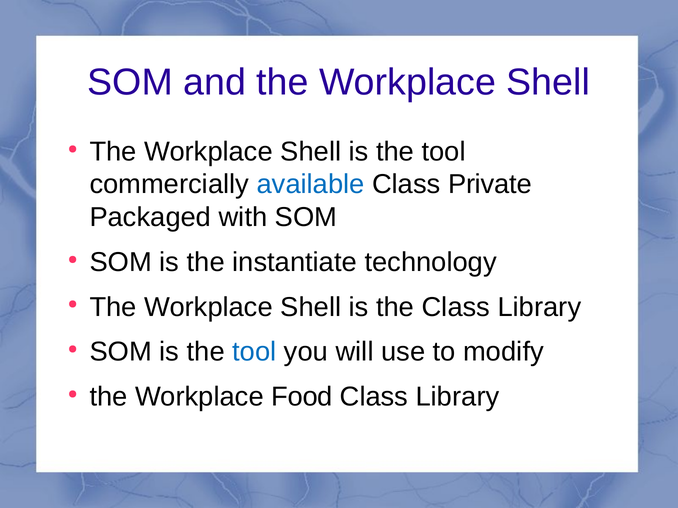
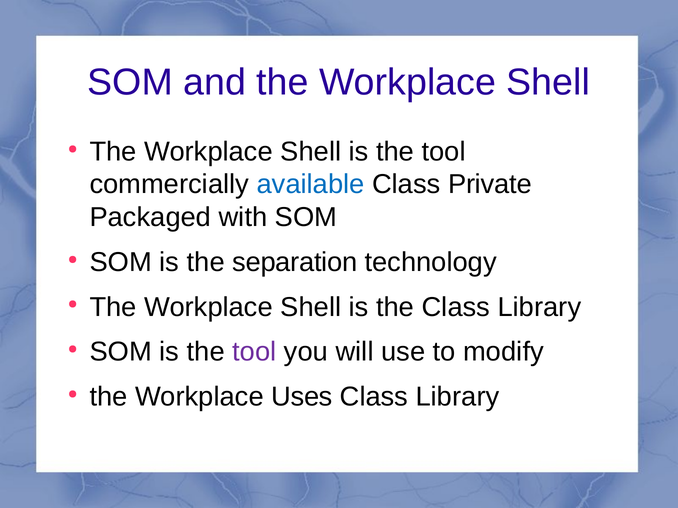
instantiate: instantiate -> separation (295, 262)
tool colour: blue -> purple (254, 352)
Food: Food -> Uses (302, 397)
